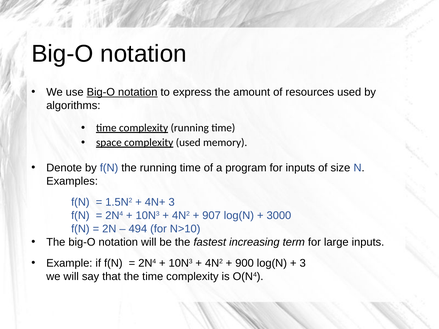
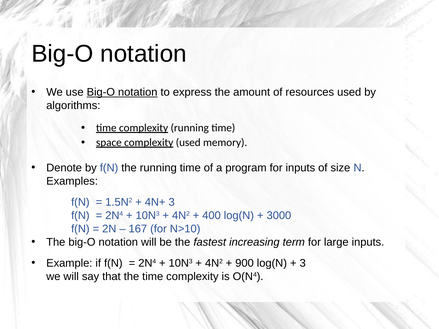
907: 907 -> 400 (212, 216)
494: 494 -> 167 (138, 229)
